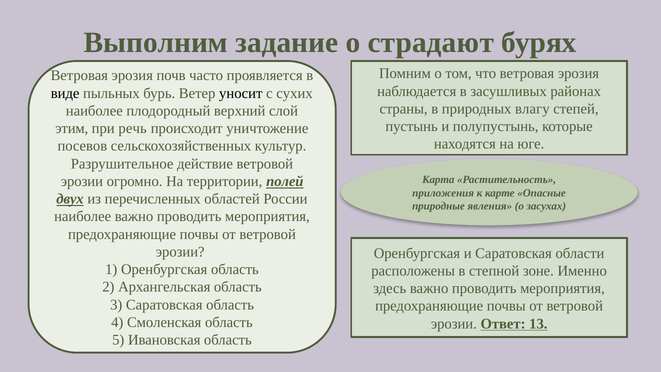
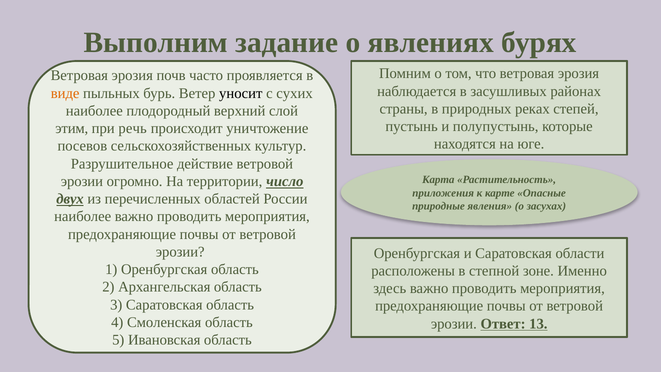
страдают: страдают -> явлениях (431, 43)
виде colour: black -> orange (65, 93)
влагу: влагу -> реках (532, 109)
полей: полей -> число (285, 181)
